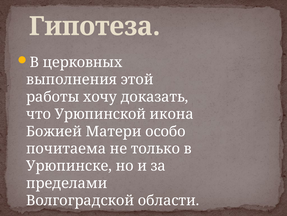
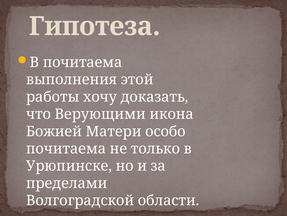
В церковных: церковных -> почитаема (83, 62)
Урюпинской: Урюпинской -> Верующими (100, 114)
